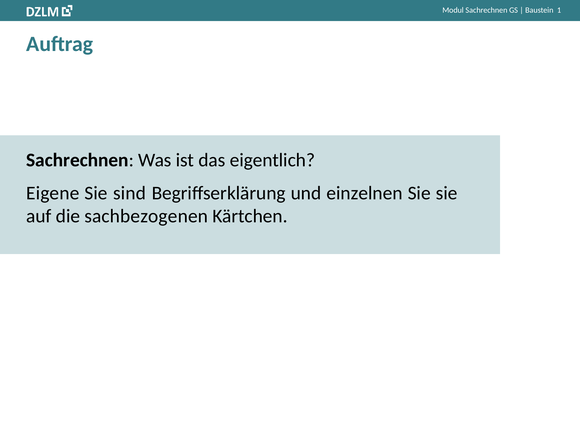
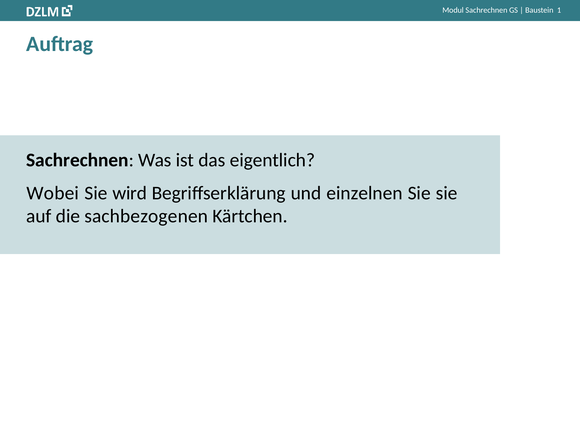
Eigene: Eigene -> Wobei (53, 193)
sind: sind -> wird (130, 193)
